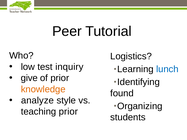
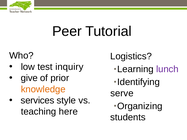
lunch colour: blue -> purple (167, 69)
found: found -> serve (122, 93)
analyze: analyze -> services (38, 101)
teaching prior: prior -> here (68, 112)
